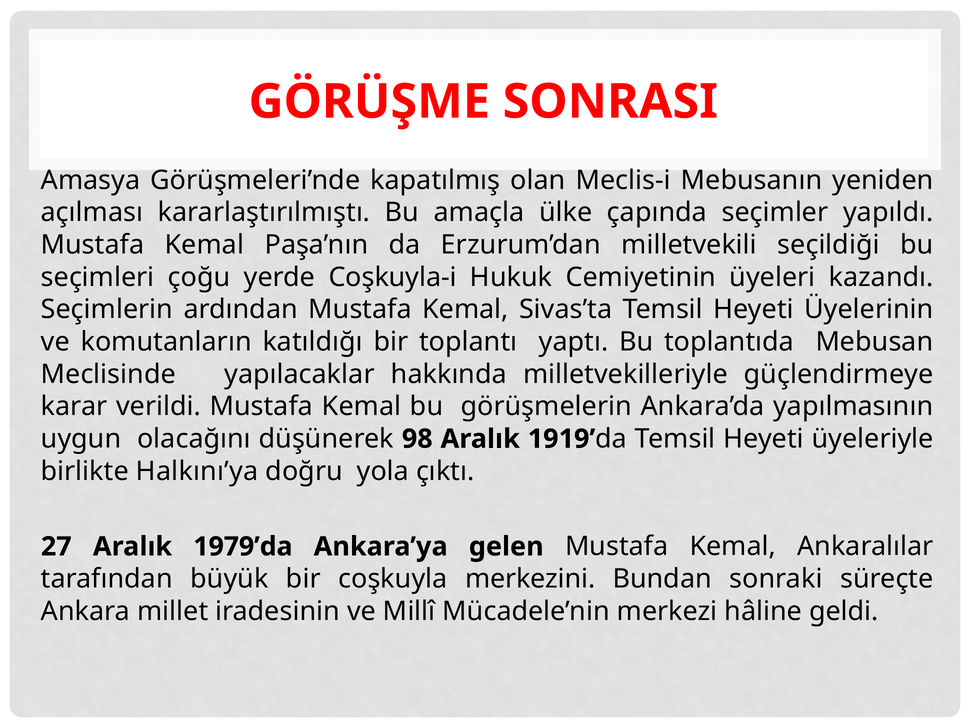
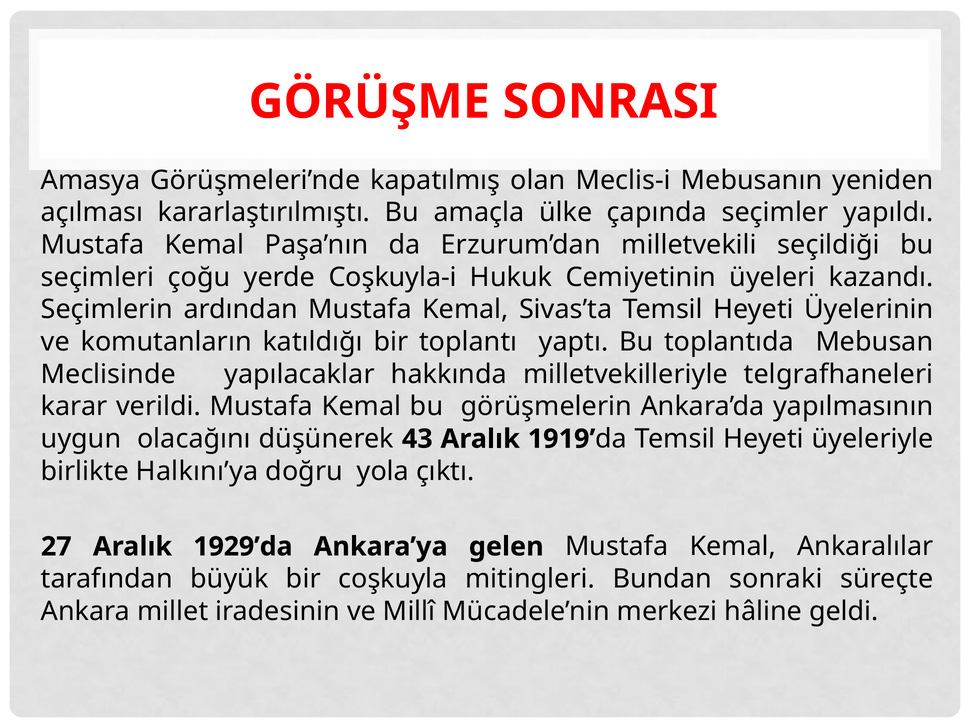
güçlendirmeye: güçlendirmeye -> telgrafhaneleri (839, 374)
98: 98 -> 43 (417, 439)
1979’da: 1979’da -> 1929’da (243, 547)
merkezini: merkezini -> mitingleri (530, 579)
